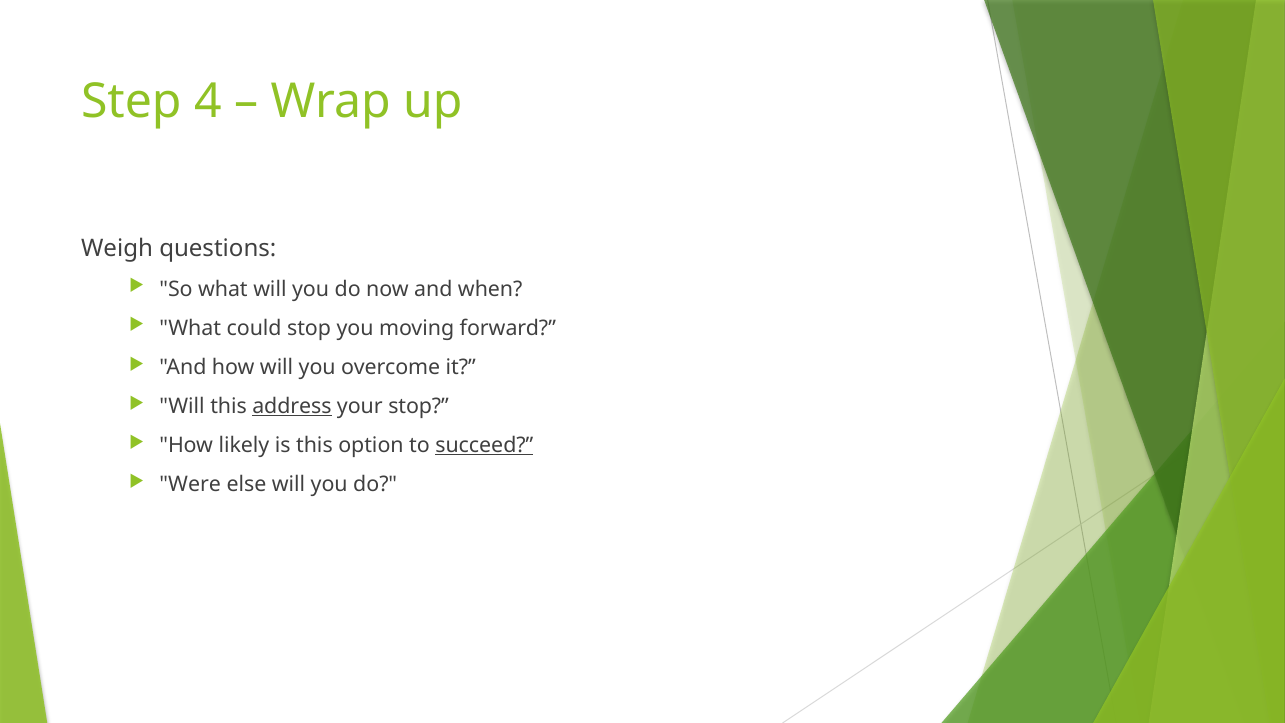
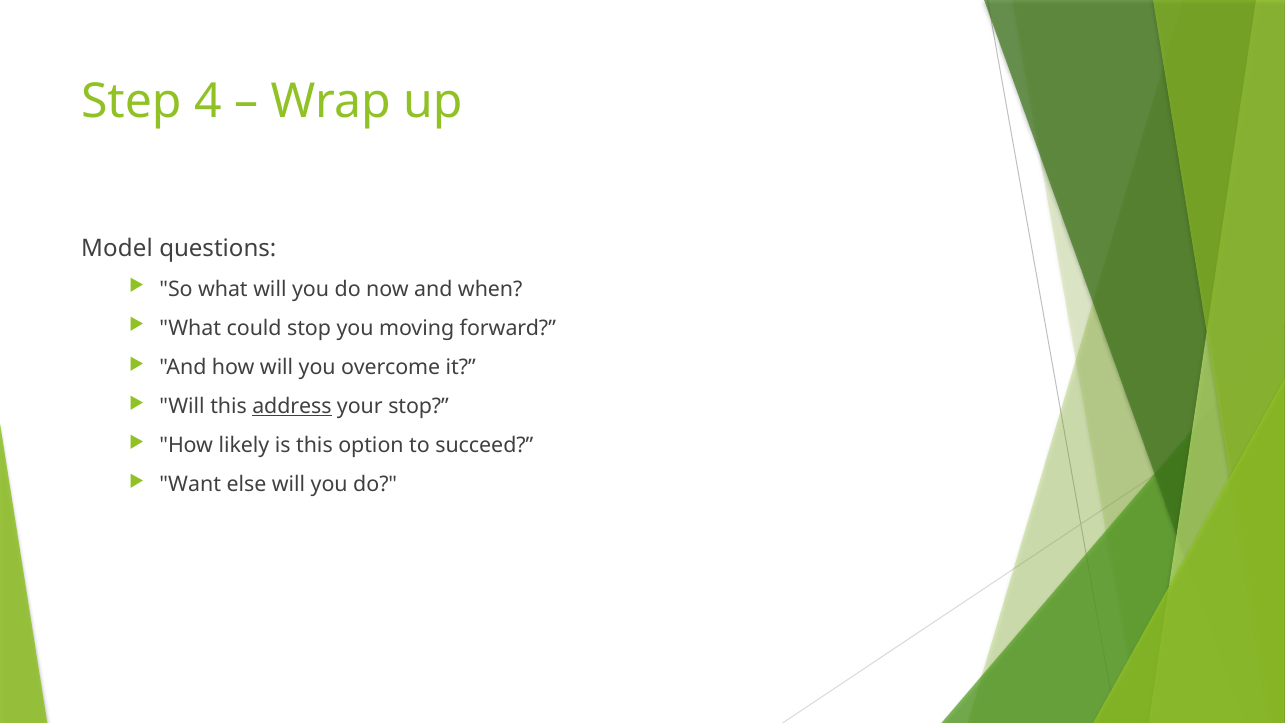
Weigh: Weigh -> Model (117, 249)
succeed underline: present -> none (484, 446)
Were: Were -> Want (190, 485)
